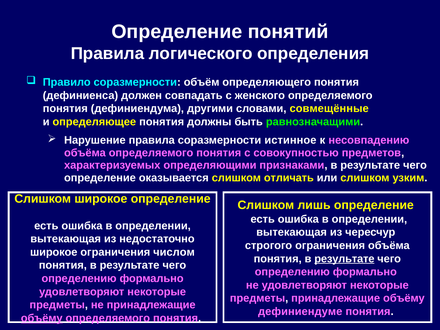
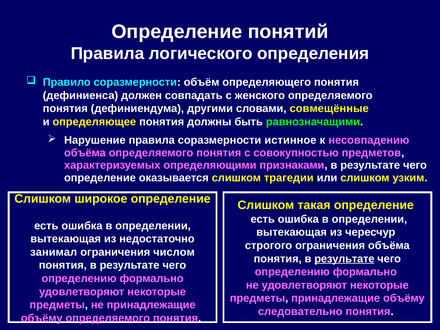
отличать: отличать -> трагедии (289, 178)
лишь: лишь -> такая (314, 205)
широкое: широкое -> занимал (54, 252)
дефиниендуме: дефиниендуме -> следовательно (300, 312)
объёму underline: present -> none (42, 318)
